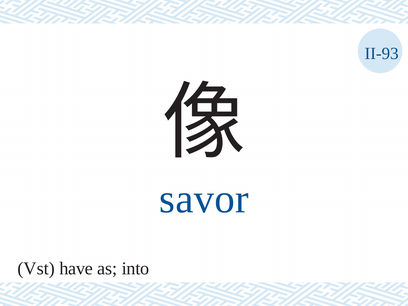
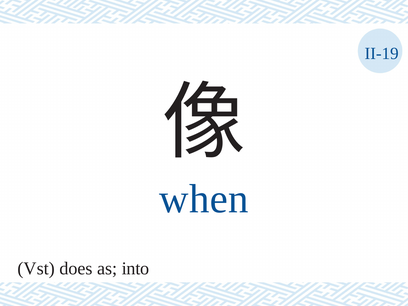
II-93: II-93 -> II-19 (382, 53)
savor: savor -> when (204, 199)
have: have -> does (76, 268)
